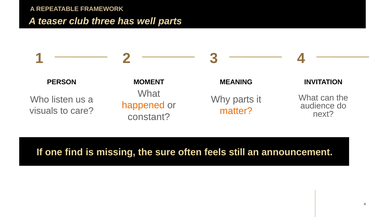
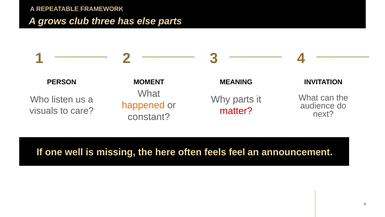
teaser: teaser -> grows (52, 21)
well: well -> else (146, 21)
matter colour: orange -> red (236, 111)
find: find -> well (74, 152)
sure: sure -> here (165, 152)
still: still -> feel (237, 152)
